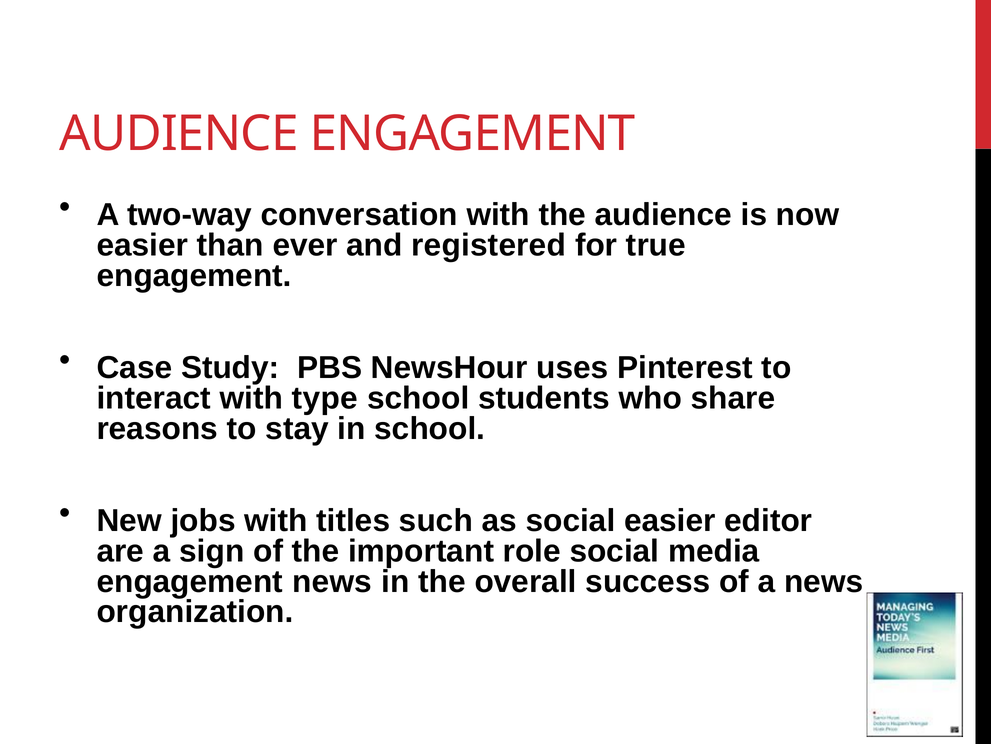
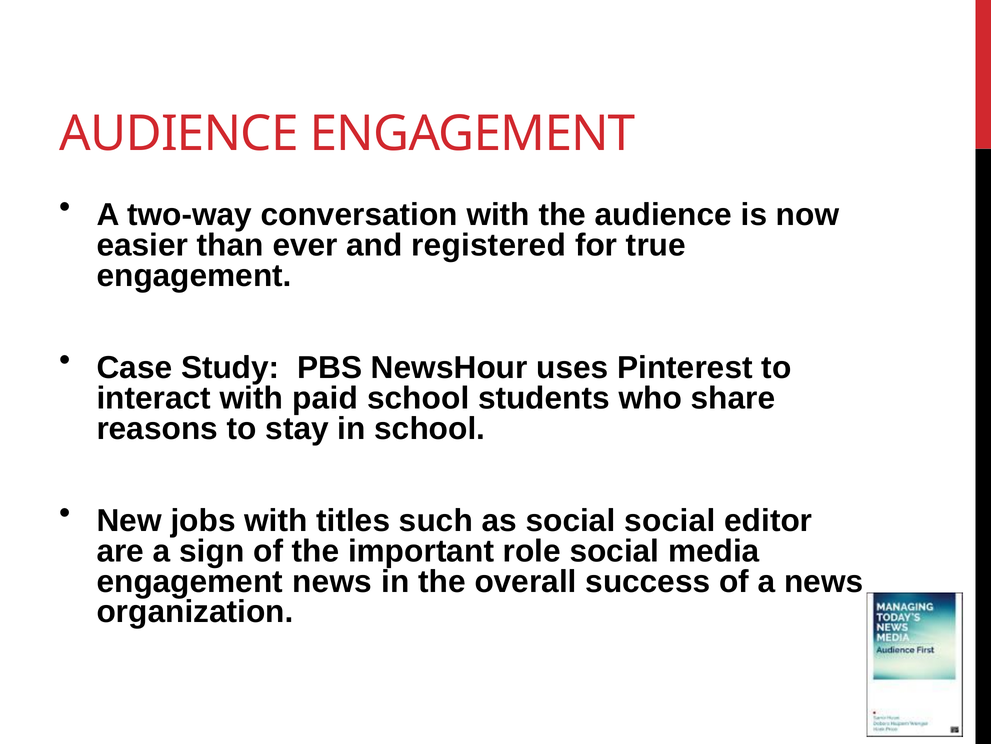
type: type -> paid (325, 398)
social easier: easier -> social (670, 520)
